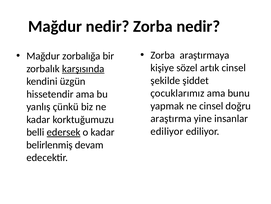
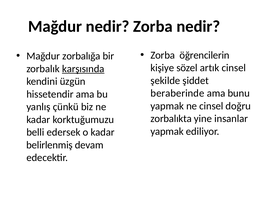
araştırmaya: araştırmaya -> öğrencilerin (205, 55)
çocuklarımız: çocuklarımız -> beraberinde (177, 93)
araştırma: araştırma -> zorbalıkta (171, 118)
ediliyor: ediliyor -> yapmak (167, 131)
edersek underline: present -> none (64, 132)
